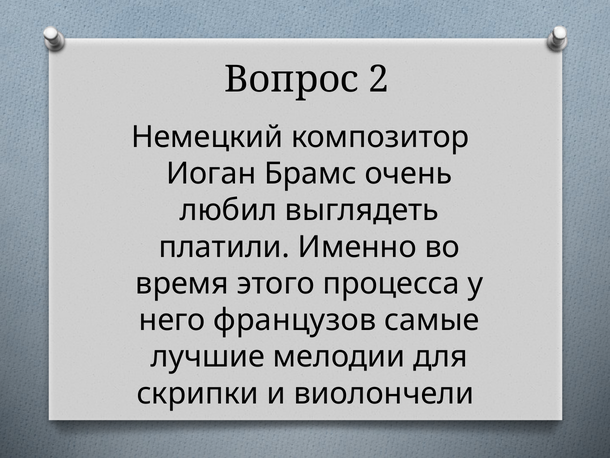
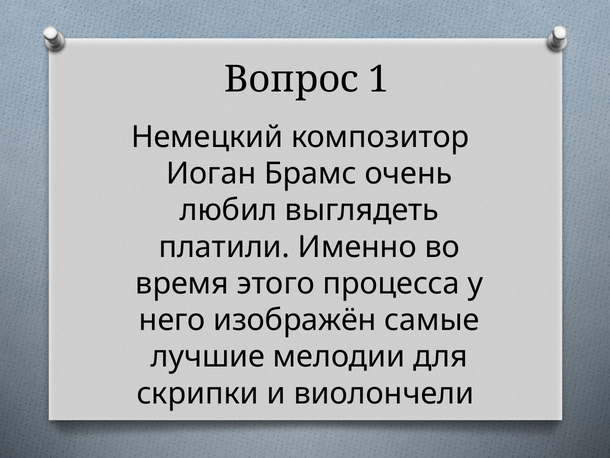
2: 2 -> 1 (379, 79)
французов: французов -> изображён (295, 320)
